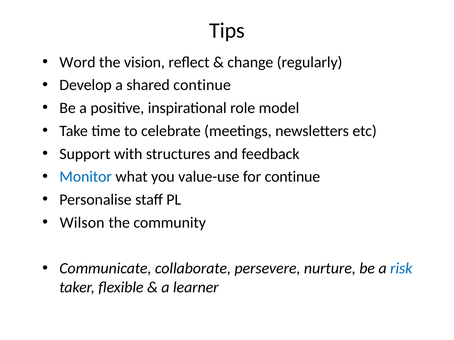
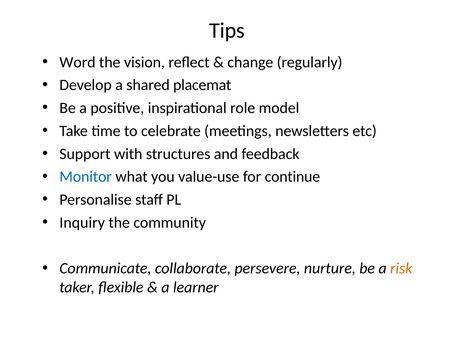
shared continue: continue -> placemat (202, 85)
Wilson: Wilson -> Inquiry (82, 223)
risk colour: blue -> orange (401, 269)
